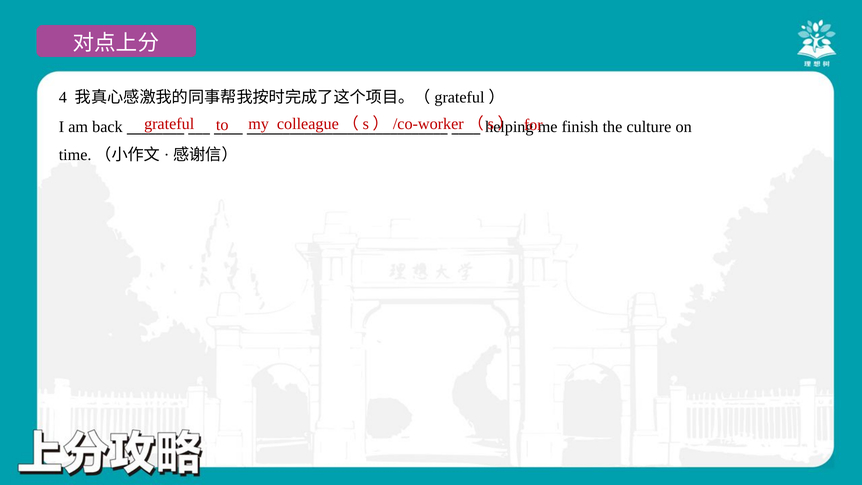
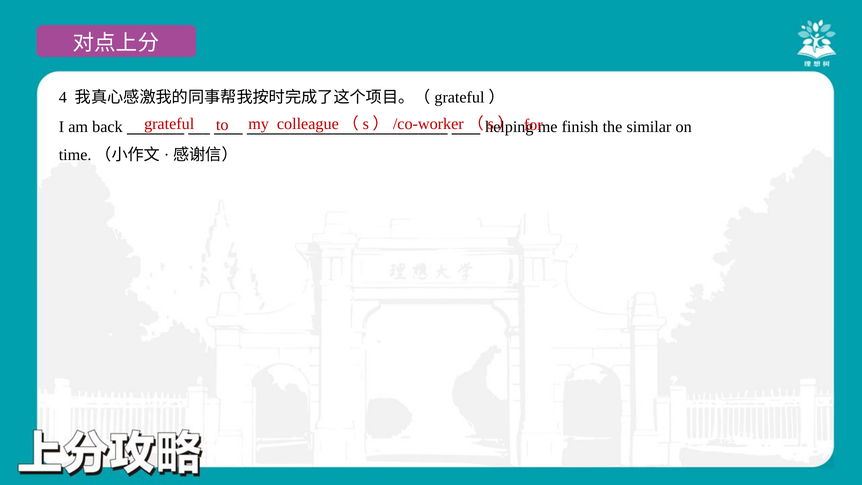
culture: culture -> similar (649, 127)
